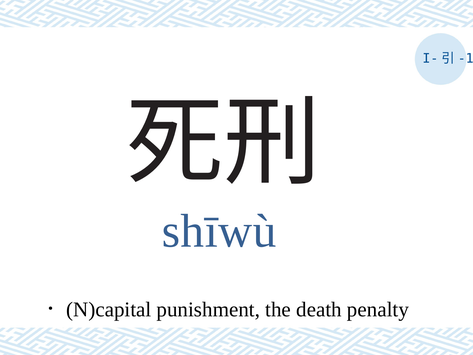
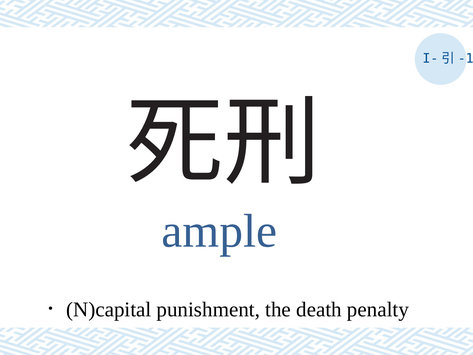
shīwù: shīwù -> ample (219, 231)
